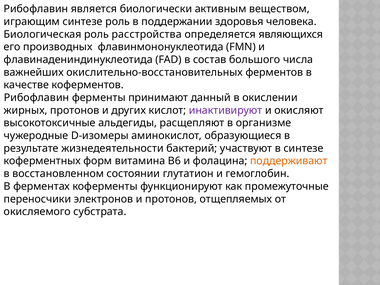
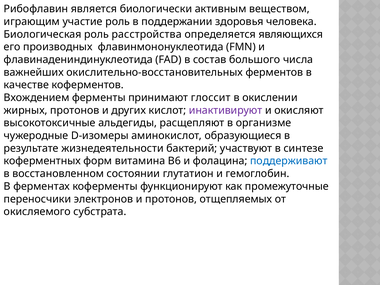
играющим синтезе: синтезе -> участие (83, 22)
Рибофлавин: Рибофлавин -> Вхождением (37, 98)
данный: данный -> глоссит (211, 98)
поддерживают colour: orange -> blue (289, 161)
